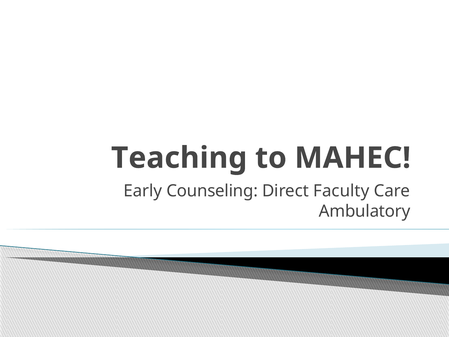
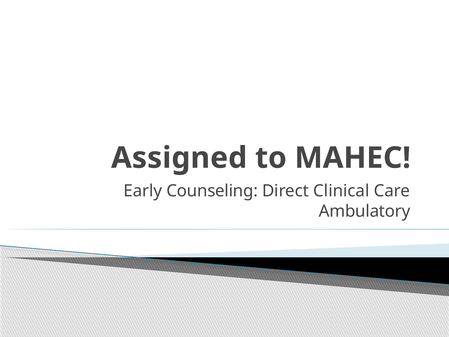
Teaching: Teaching -> Assigned (179, 158)
Faculty: Faculty -> Clinical (341, 191)
